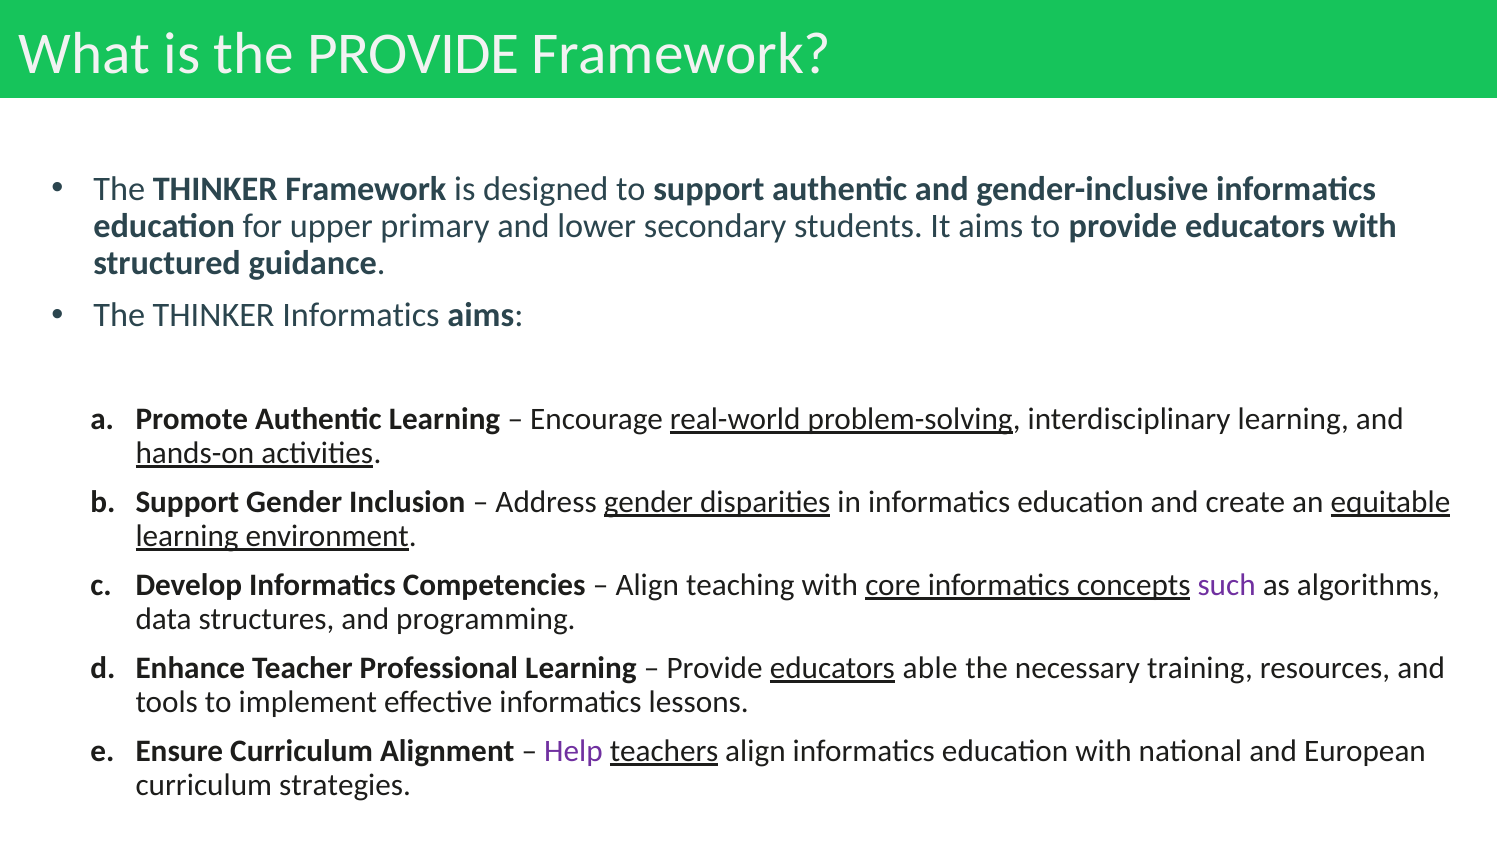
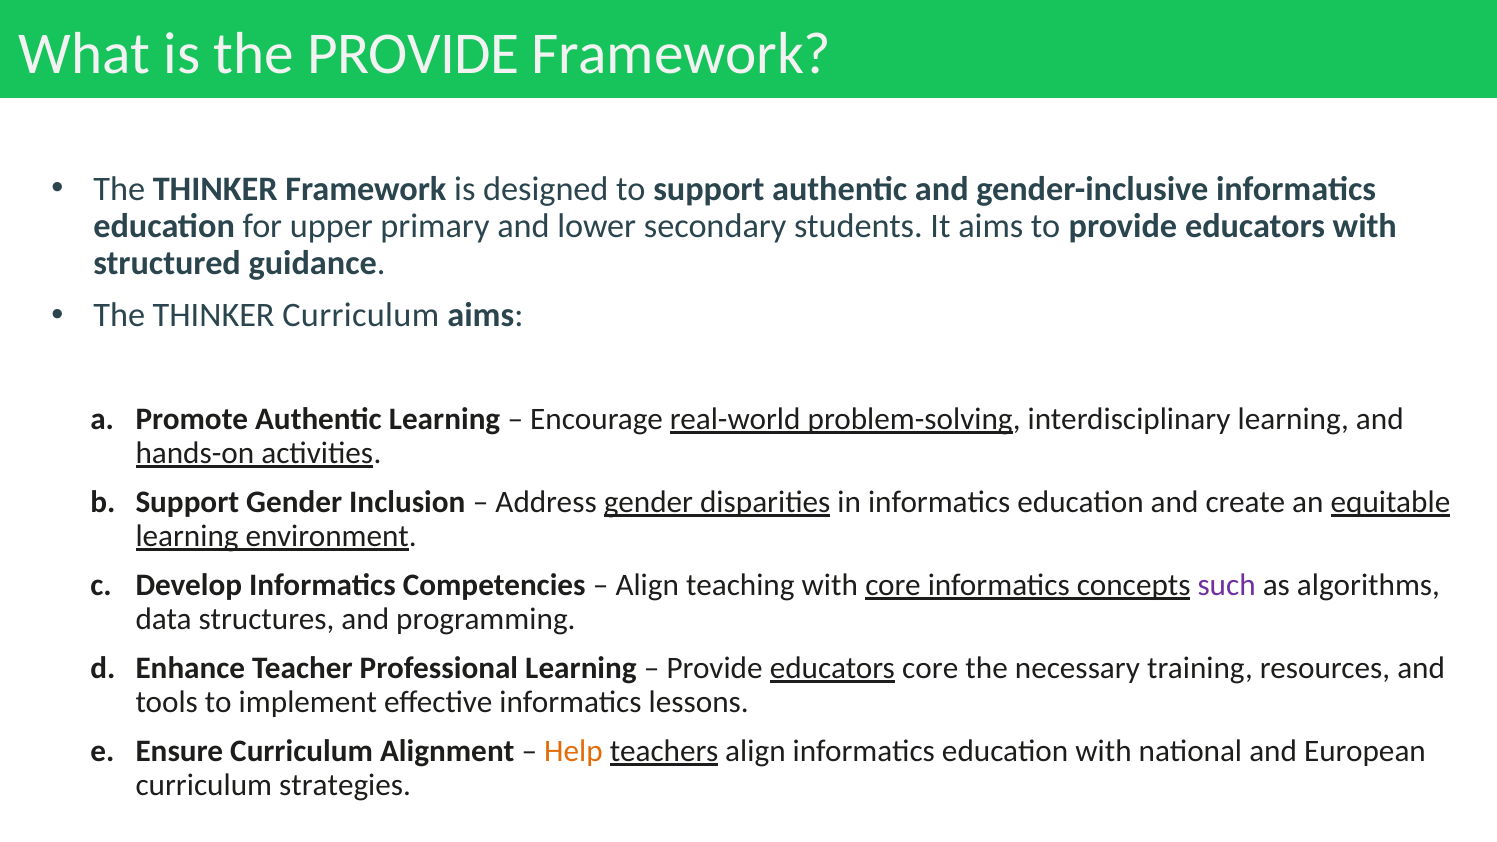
THINKER Informatics: Informatics -> Curriculum (361, 316)
educators able: able -> core (930, 668)
Help colour: purple -> orange (574, 751)
